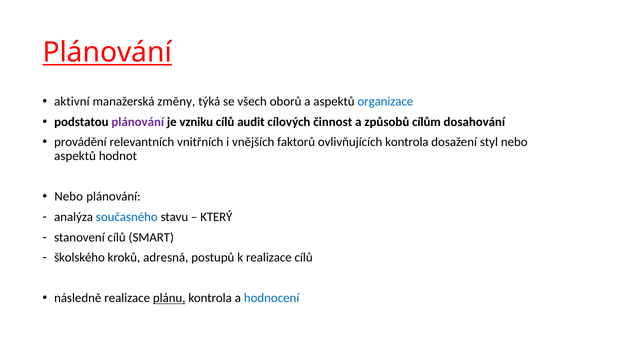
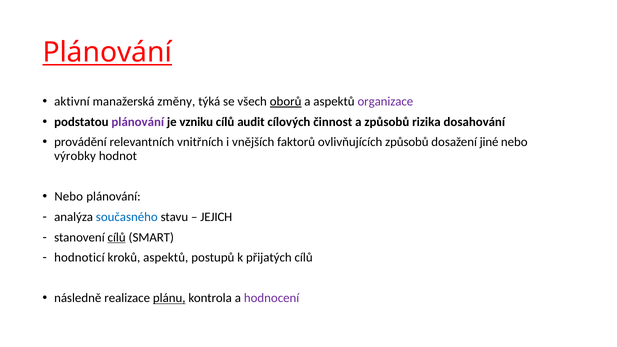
oborů underline: none -> present (286, 102)
organizace colour: blue -> purple (385, 102)
cílům: cílům -> rizika (426, 122)
ovlivňujících kontrola: kontrola -> způsobů (407, 142)
styl: styl -> jiné (489, 142)
aspektů: aspektů -> výrobky (75, 156)
KTERÝ: KTERÝ -> JEJICH (216, 217)
cílů underline: none -> present (117, 237)
školského: školského -> hodnoticí (79, 258)
kroků adresná: adresná -> aspektů (166, 258)
k realizace: realizace -> přijatých (269, 258)
hodnocení colour: blue -> purple (272, 298)
